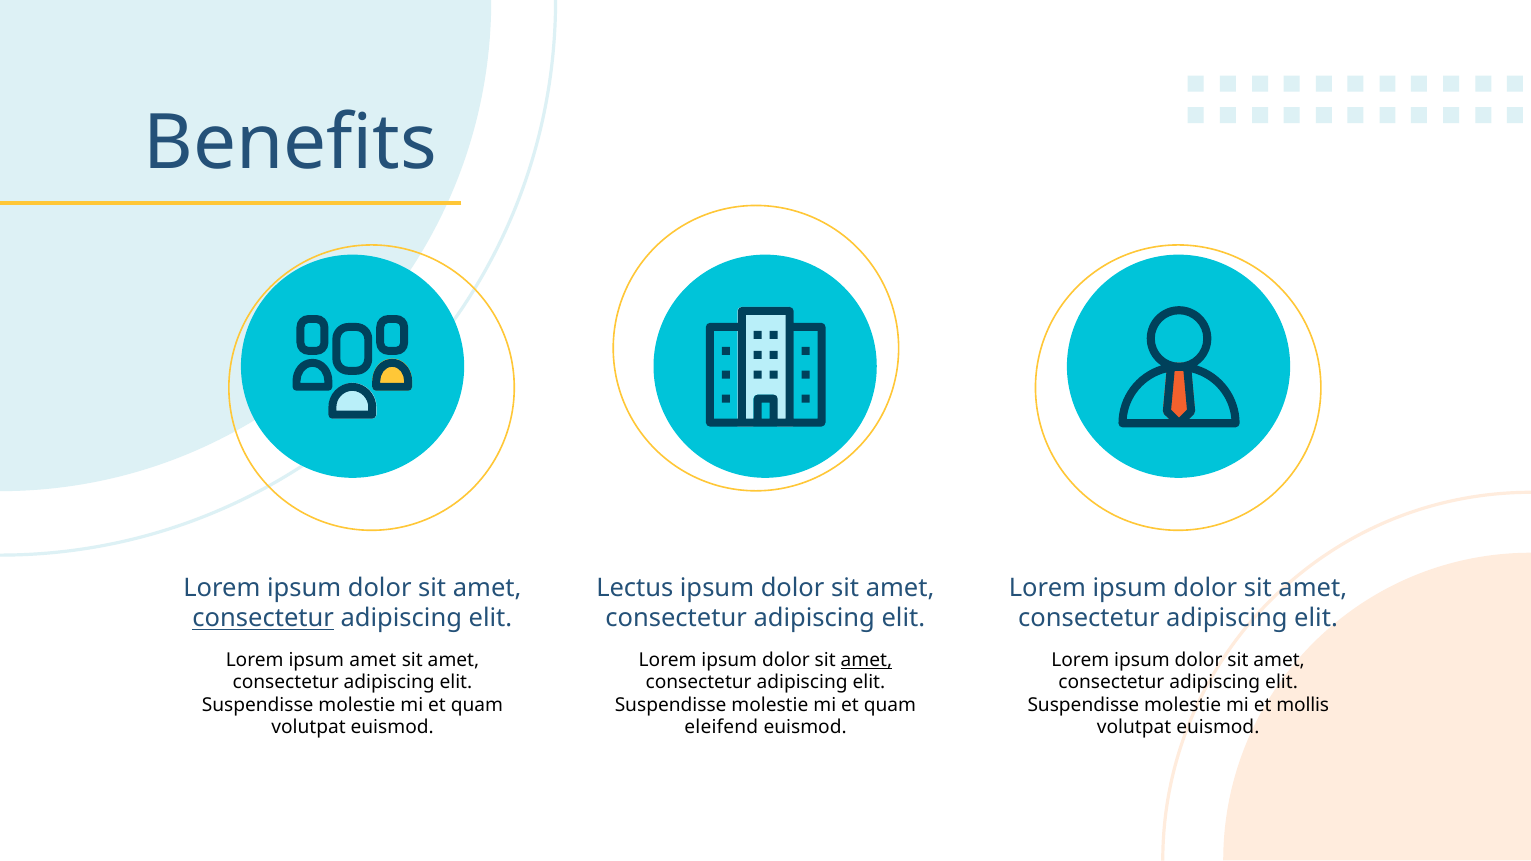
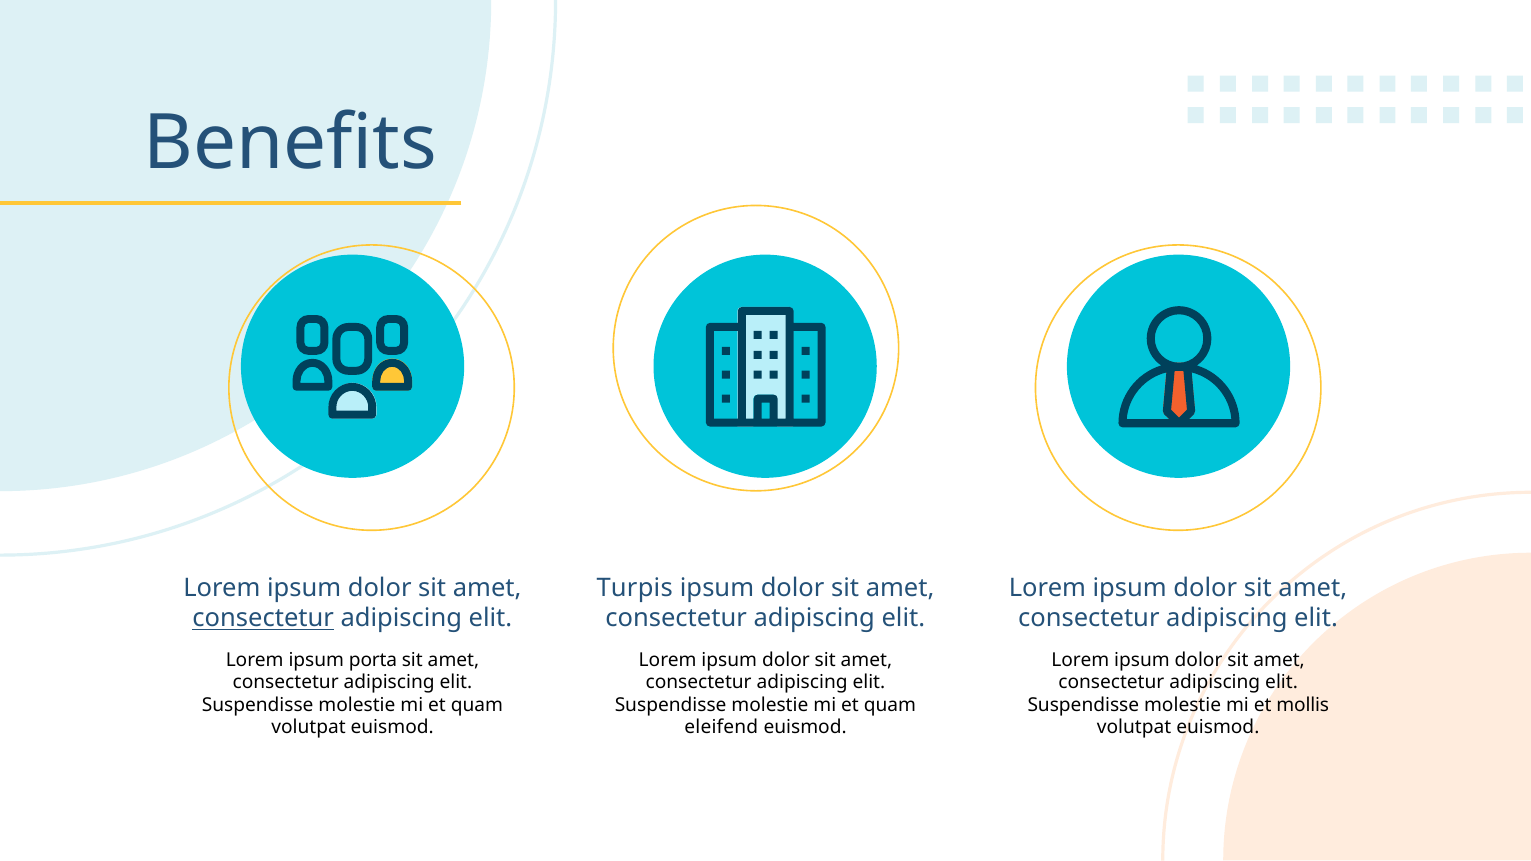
Lectus: Lectus -> Turpis (635, 588)
ipsum amet: amet -> porta (373, 660)
amet underline: present -> none (866, 660)
